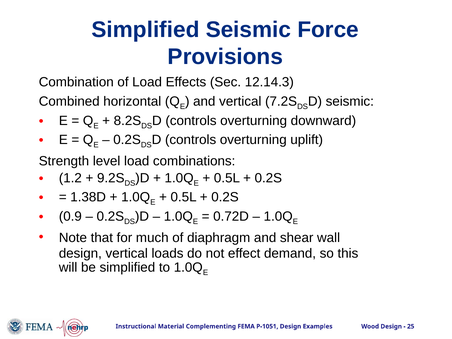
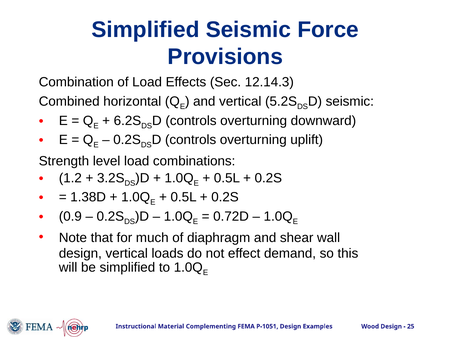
7.2S: 7.2S -> 5.2S (281, 102)
8.2S: 8.2S -> 6.2S (127, 121)
9.2S: 9.2S -> 3.2S (111, 178)
